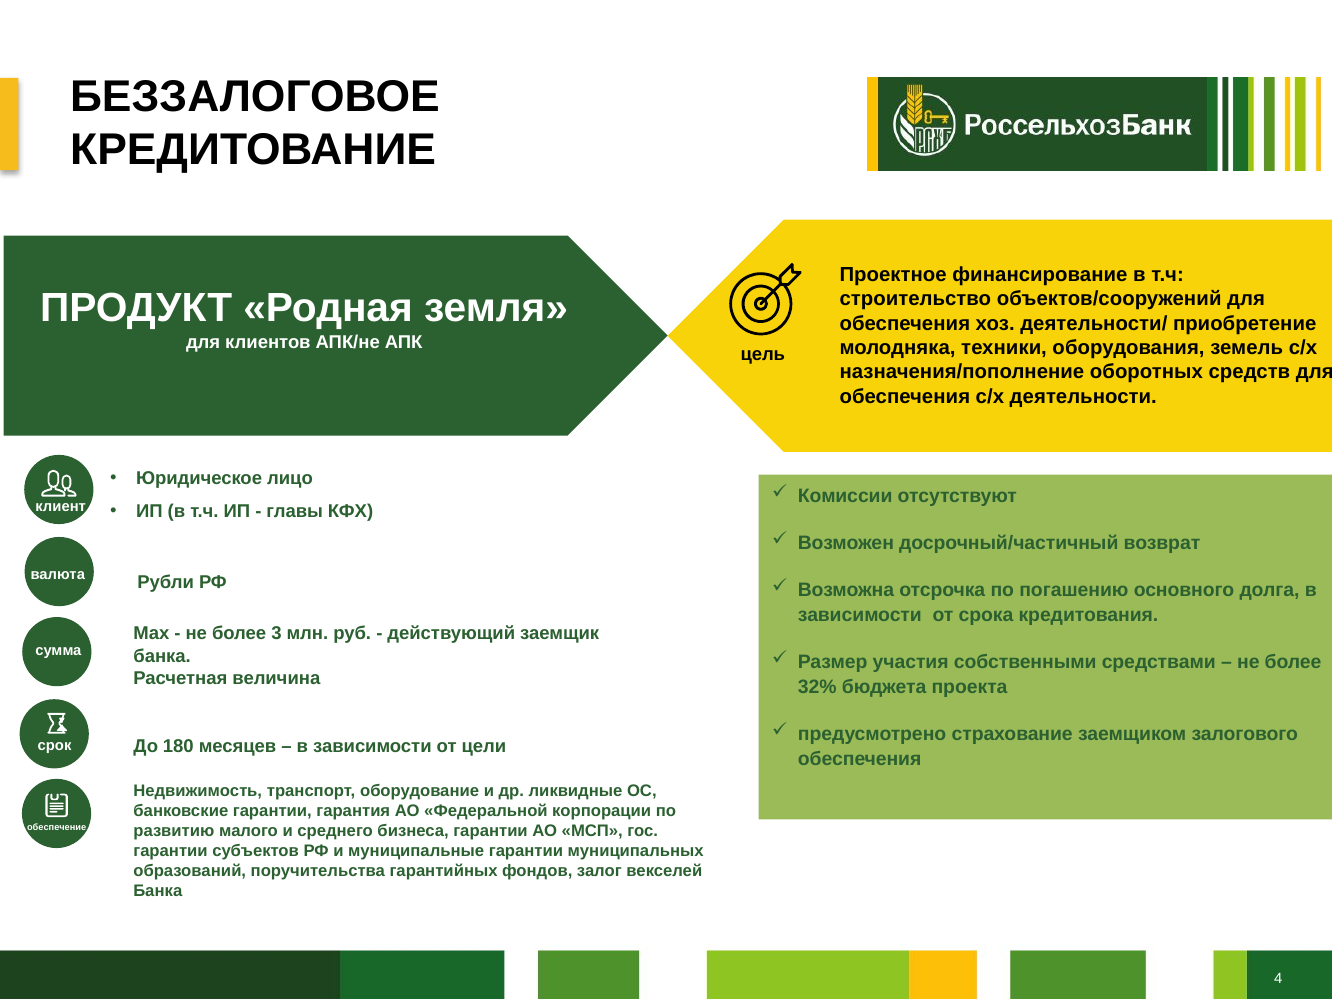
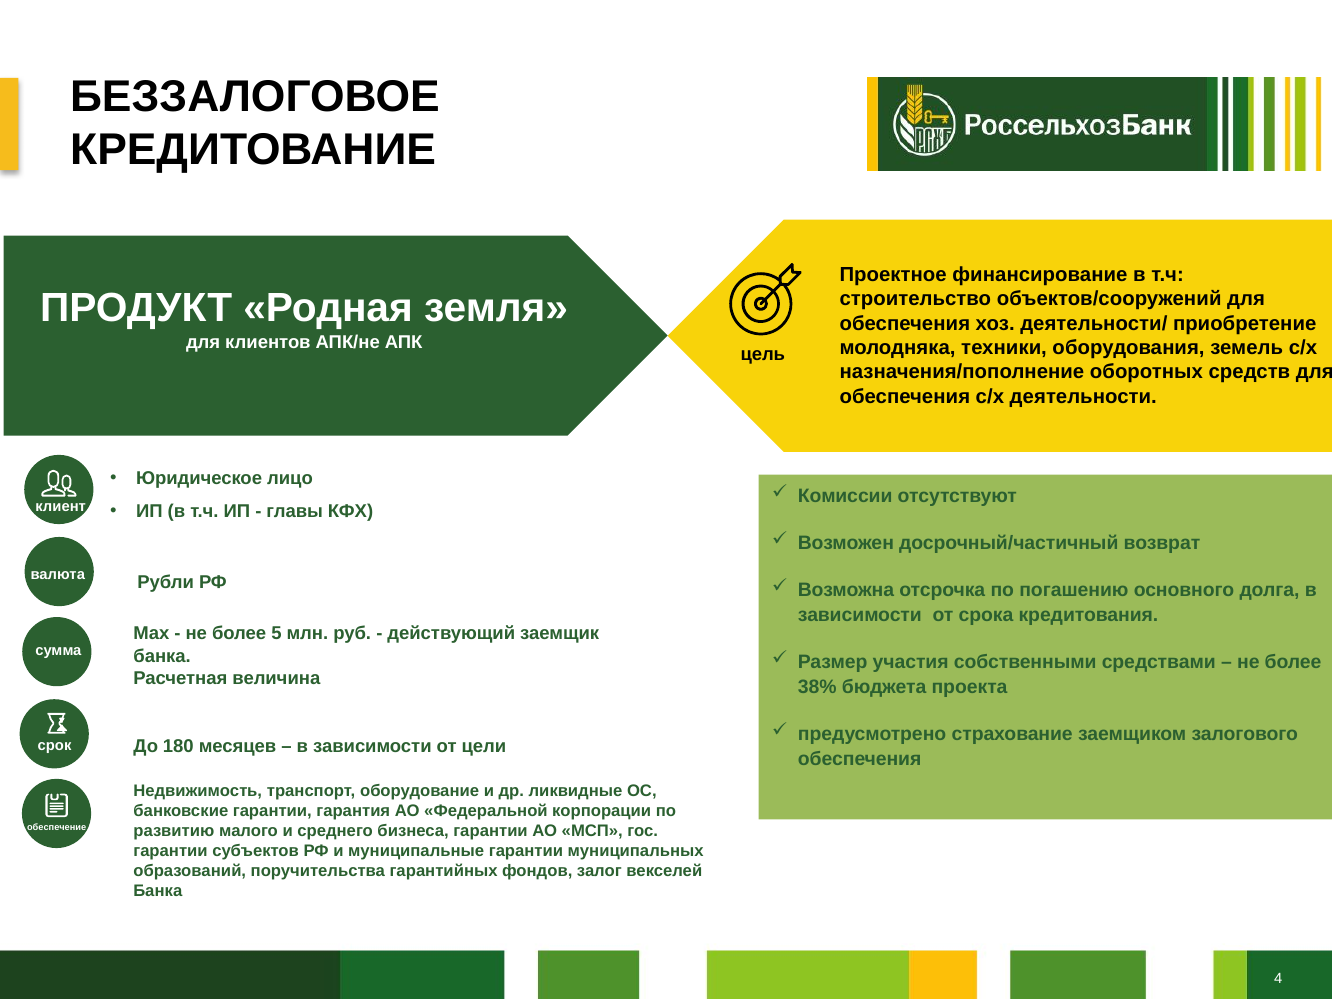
3: 3 -> 5 (276, 634)
32%: 32% -> 38% (817, 687)
